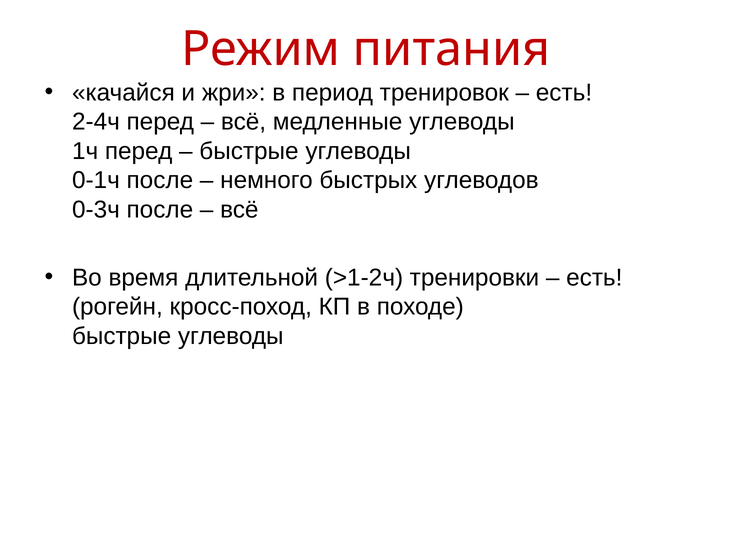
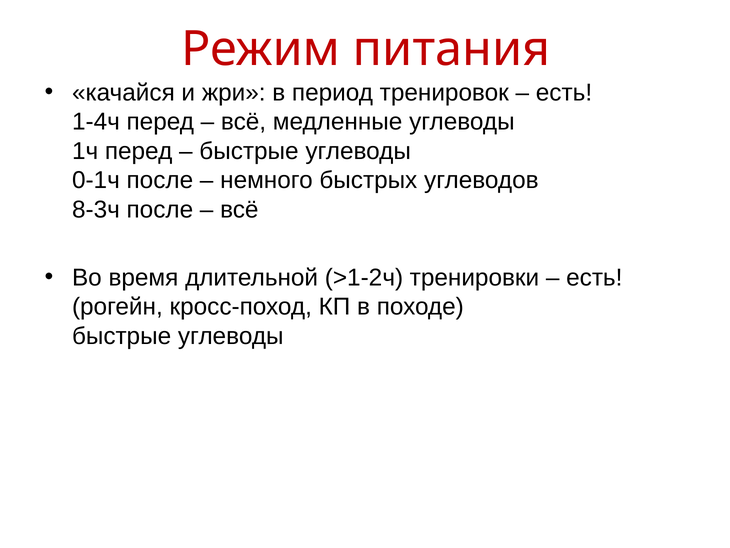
2-4ч: 2-4ч -> 1-4ч (96, 122)
0-3ч: 0-3ч -> 8-3ч (96, 209)
